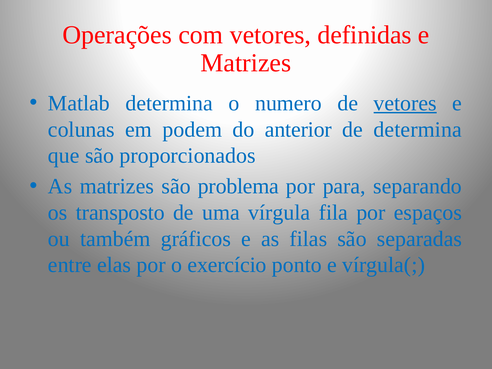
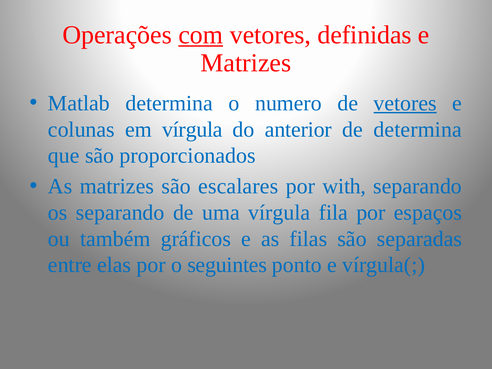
com underline: none -> present (201, 35)
em podem: podem -> vírgula (192, 129)
problema: problema -> escalares (238, 186)
para: para -> with (344, 186)
os transposto: transposto -> separando (120, 213)
exercício: exercício -> seguintes (227, 265)
